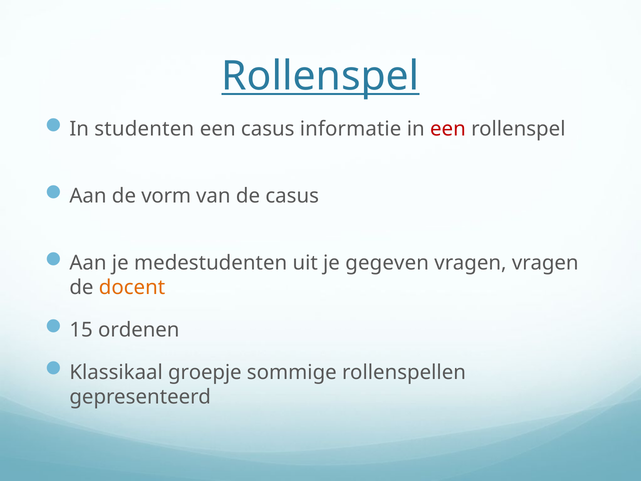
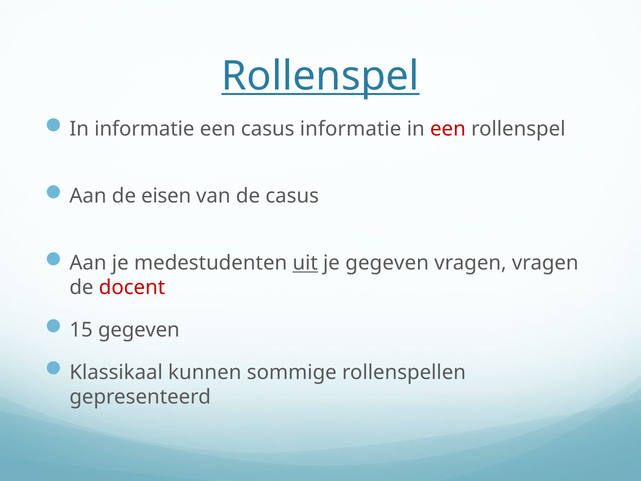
In studenten: studenten -> informatie (144, 129)
vorm: vorm -> eisen (166, 196)
uit underline: none -> present (305, 263)
docent colour: orange -> red (132, 288)
15 ordenen: ordenen -> gegeven (139, 330)
groepje: groepje -> kunnen (205, 372)
